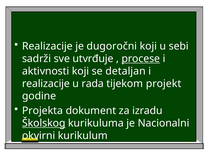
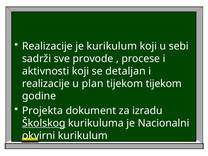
je dugoročni: dugoročni -> kurikulum (112, 46)
utvrđuje: utvrđuje -> provode (93, 59)
procese underline: present -> none (141, 59)
rada: rada -> plan (93, 84)
tijekom projekt: projekt -> tijekom (164, 84)
